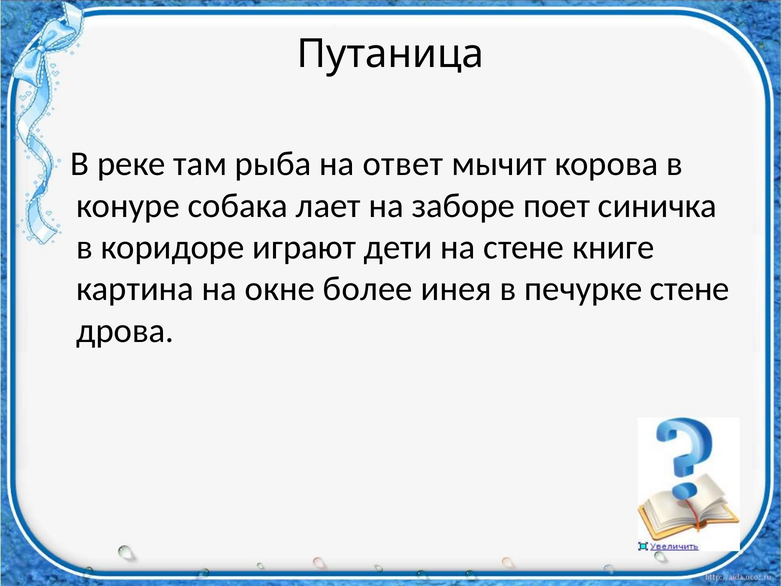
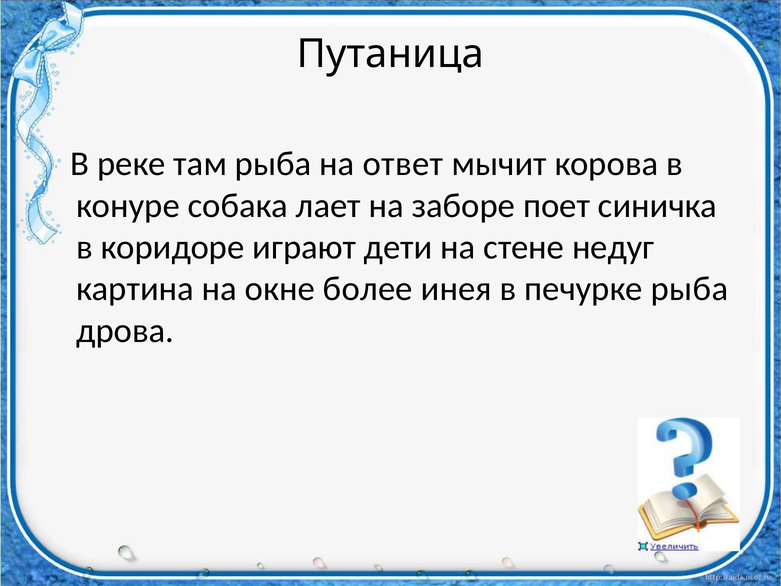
книге: книге -> недуг (613, 247)
печурке стене: стене -> рыба (689, 289)
